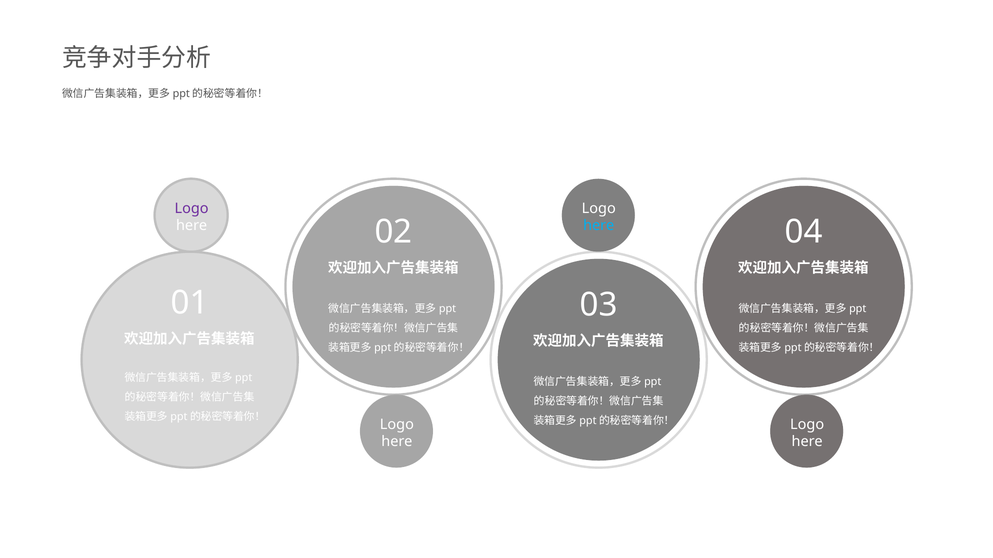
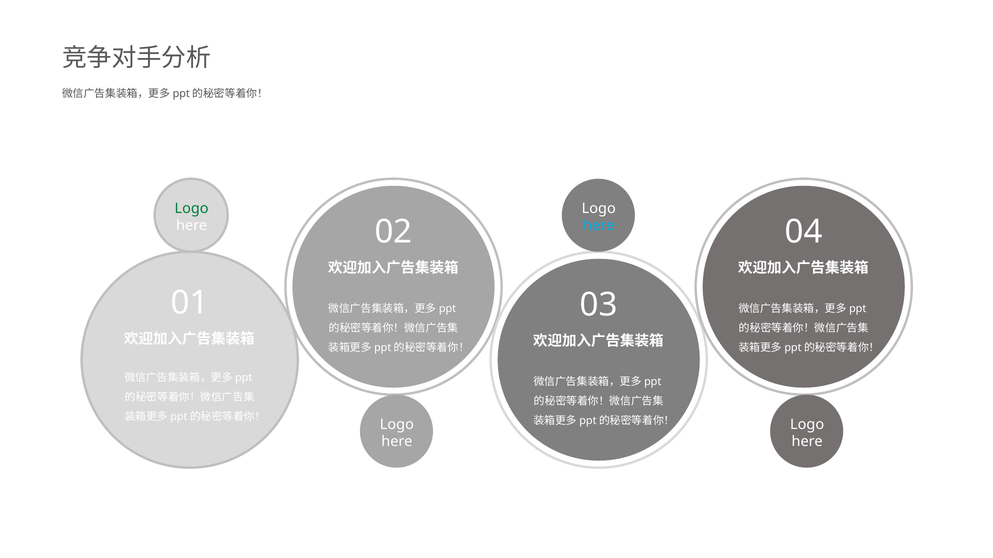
Logo colour: purple -> green (192, 209)
